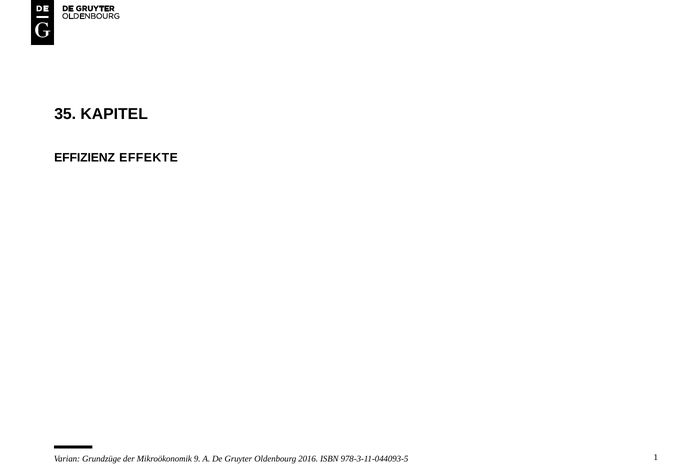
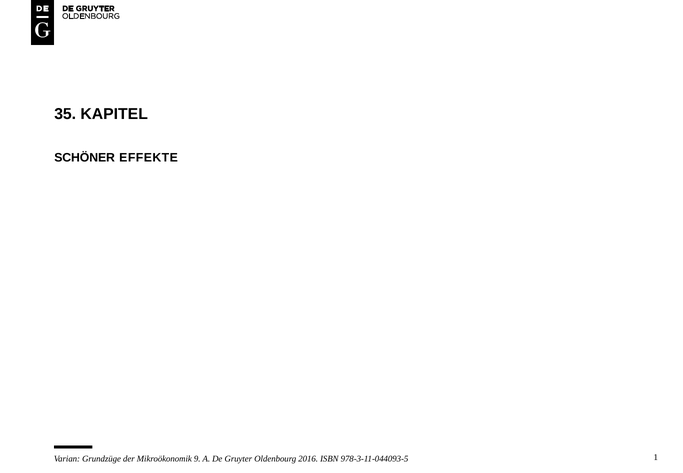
EFFIZIENZ: EFFIZIENZ -> SCHÖNER (85, 158)
